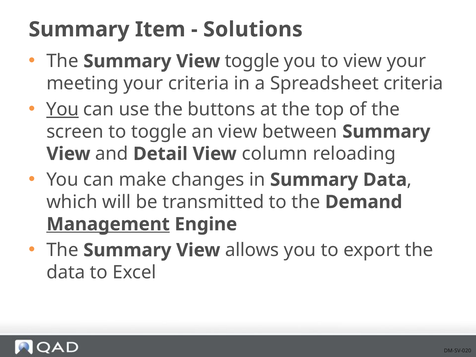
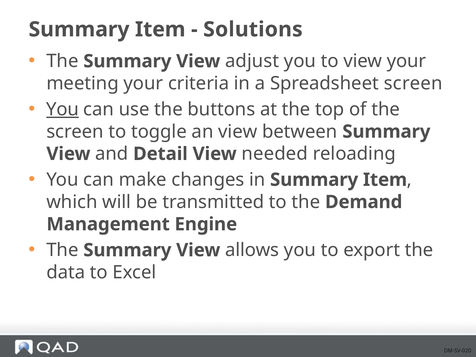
View toggle: toggle -> adjust (252, 61)
Spreadsheet criteria: criteria -> screen (413, 83)
column: column -> needed (275, 154)
in Summary Data: Data -> Item (385, 180)
Management underline: present -> none (108, 224)
